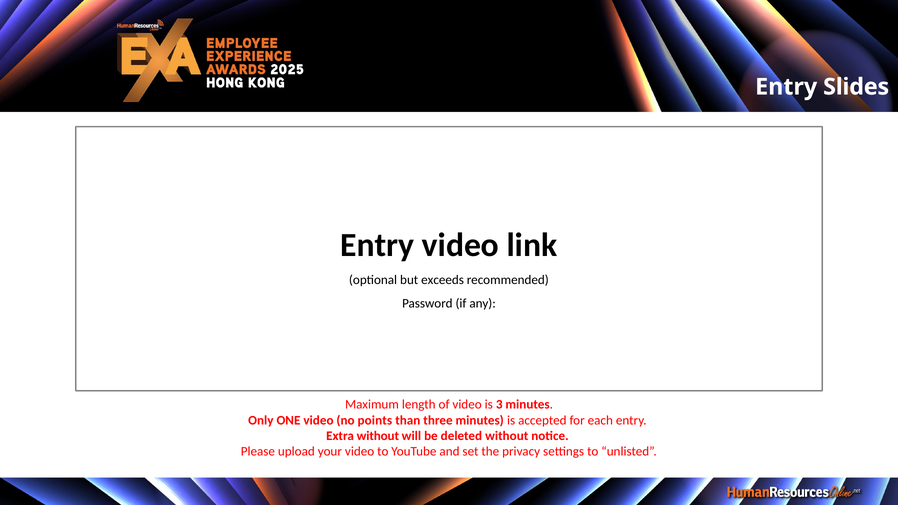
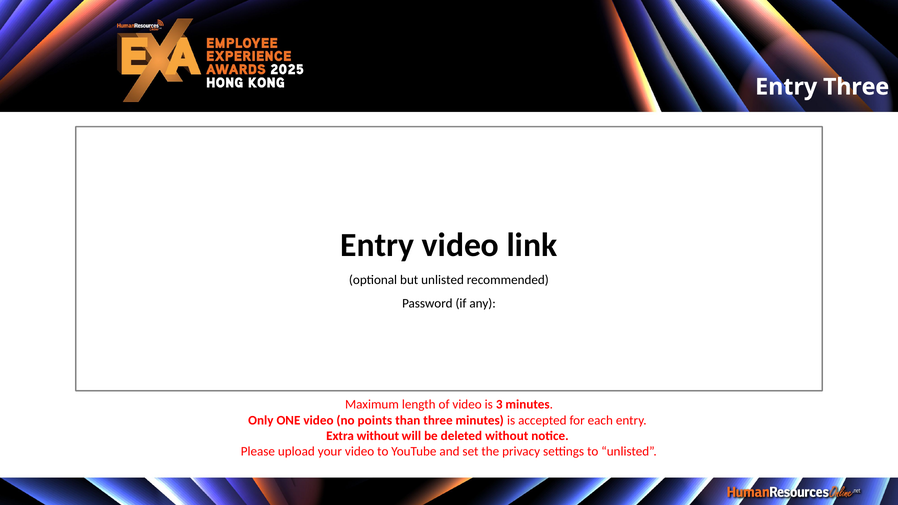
Entry Slides: Slides -> Three (856, 87)
but exceeds: exceeds -> unlisted (443, 280)
